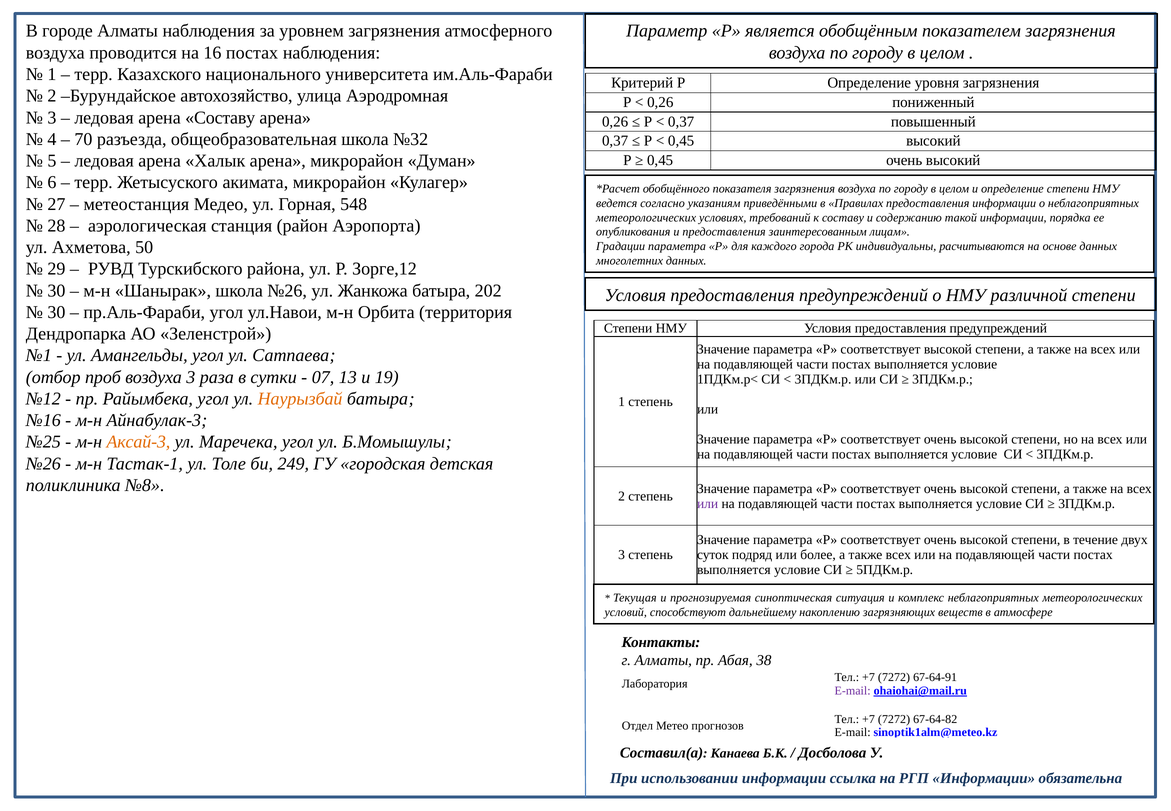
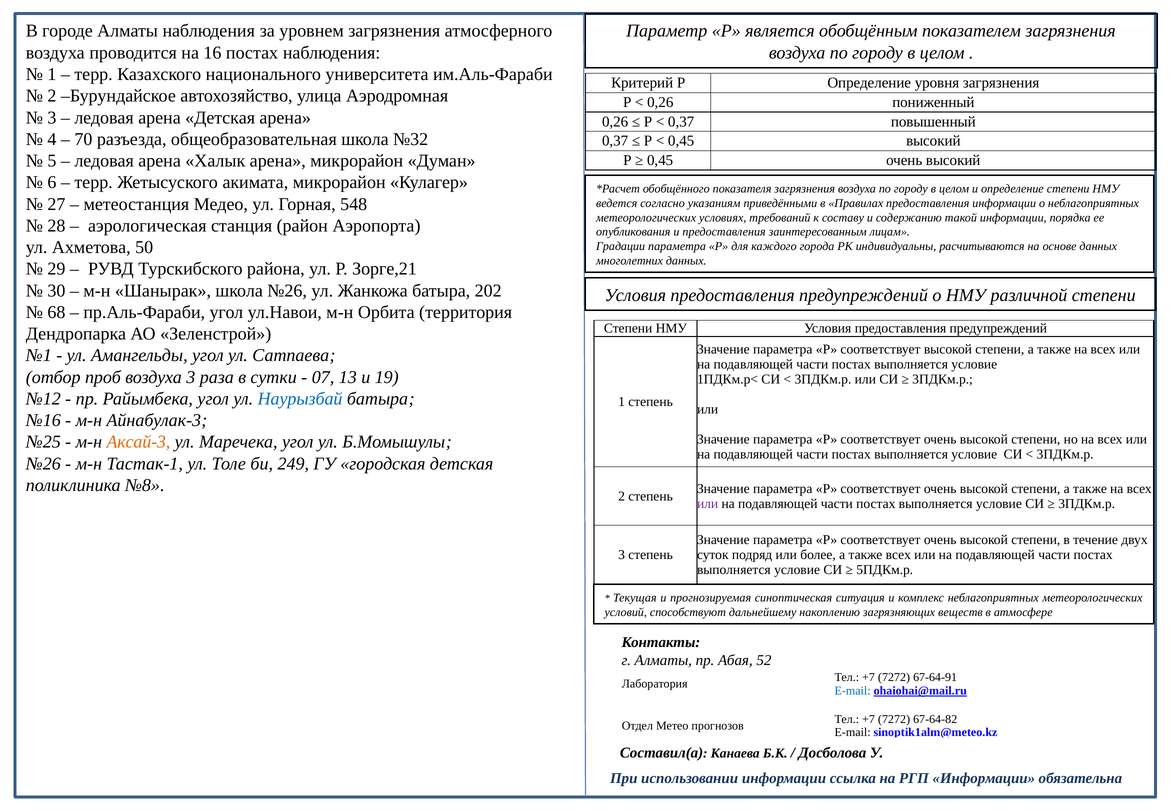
арена Составу: Составу -> Детская (220, 118)
Зорге,12: Зорге,12 -> Зорге,21 (384, 269)
30: 30 -> 68 (56, 312)
Наурызбай colour: orange -> blue (300, 399)
38: 38 -> 52 (764, 660)
E-mail colour: purple -> blue (853, 690)
